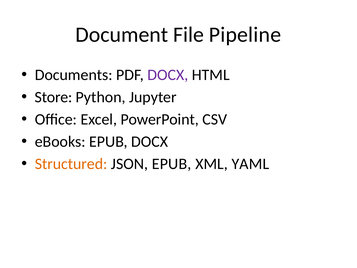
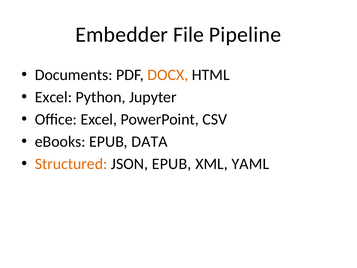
Document: Document -> Embedder (122, 35)
DOCX colour: purple -> orange (168, 75)
Store: Store -> Excel (53, 97)
EPUB DOCX: DOCX -> DATA (149, 142)
